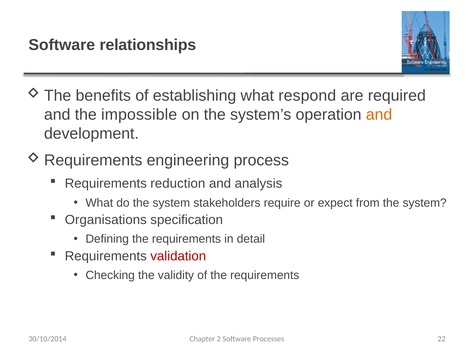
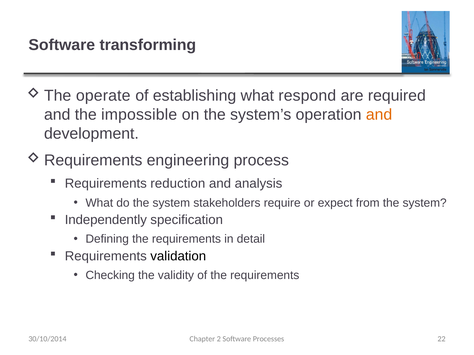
relationships: relationships -> transforming (148, 45)
benefits: benefits -> operate (103, 96)
Organisations: Organisations -> Independently (106, 220)
validation colour: red -> black (178, 257)
